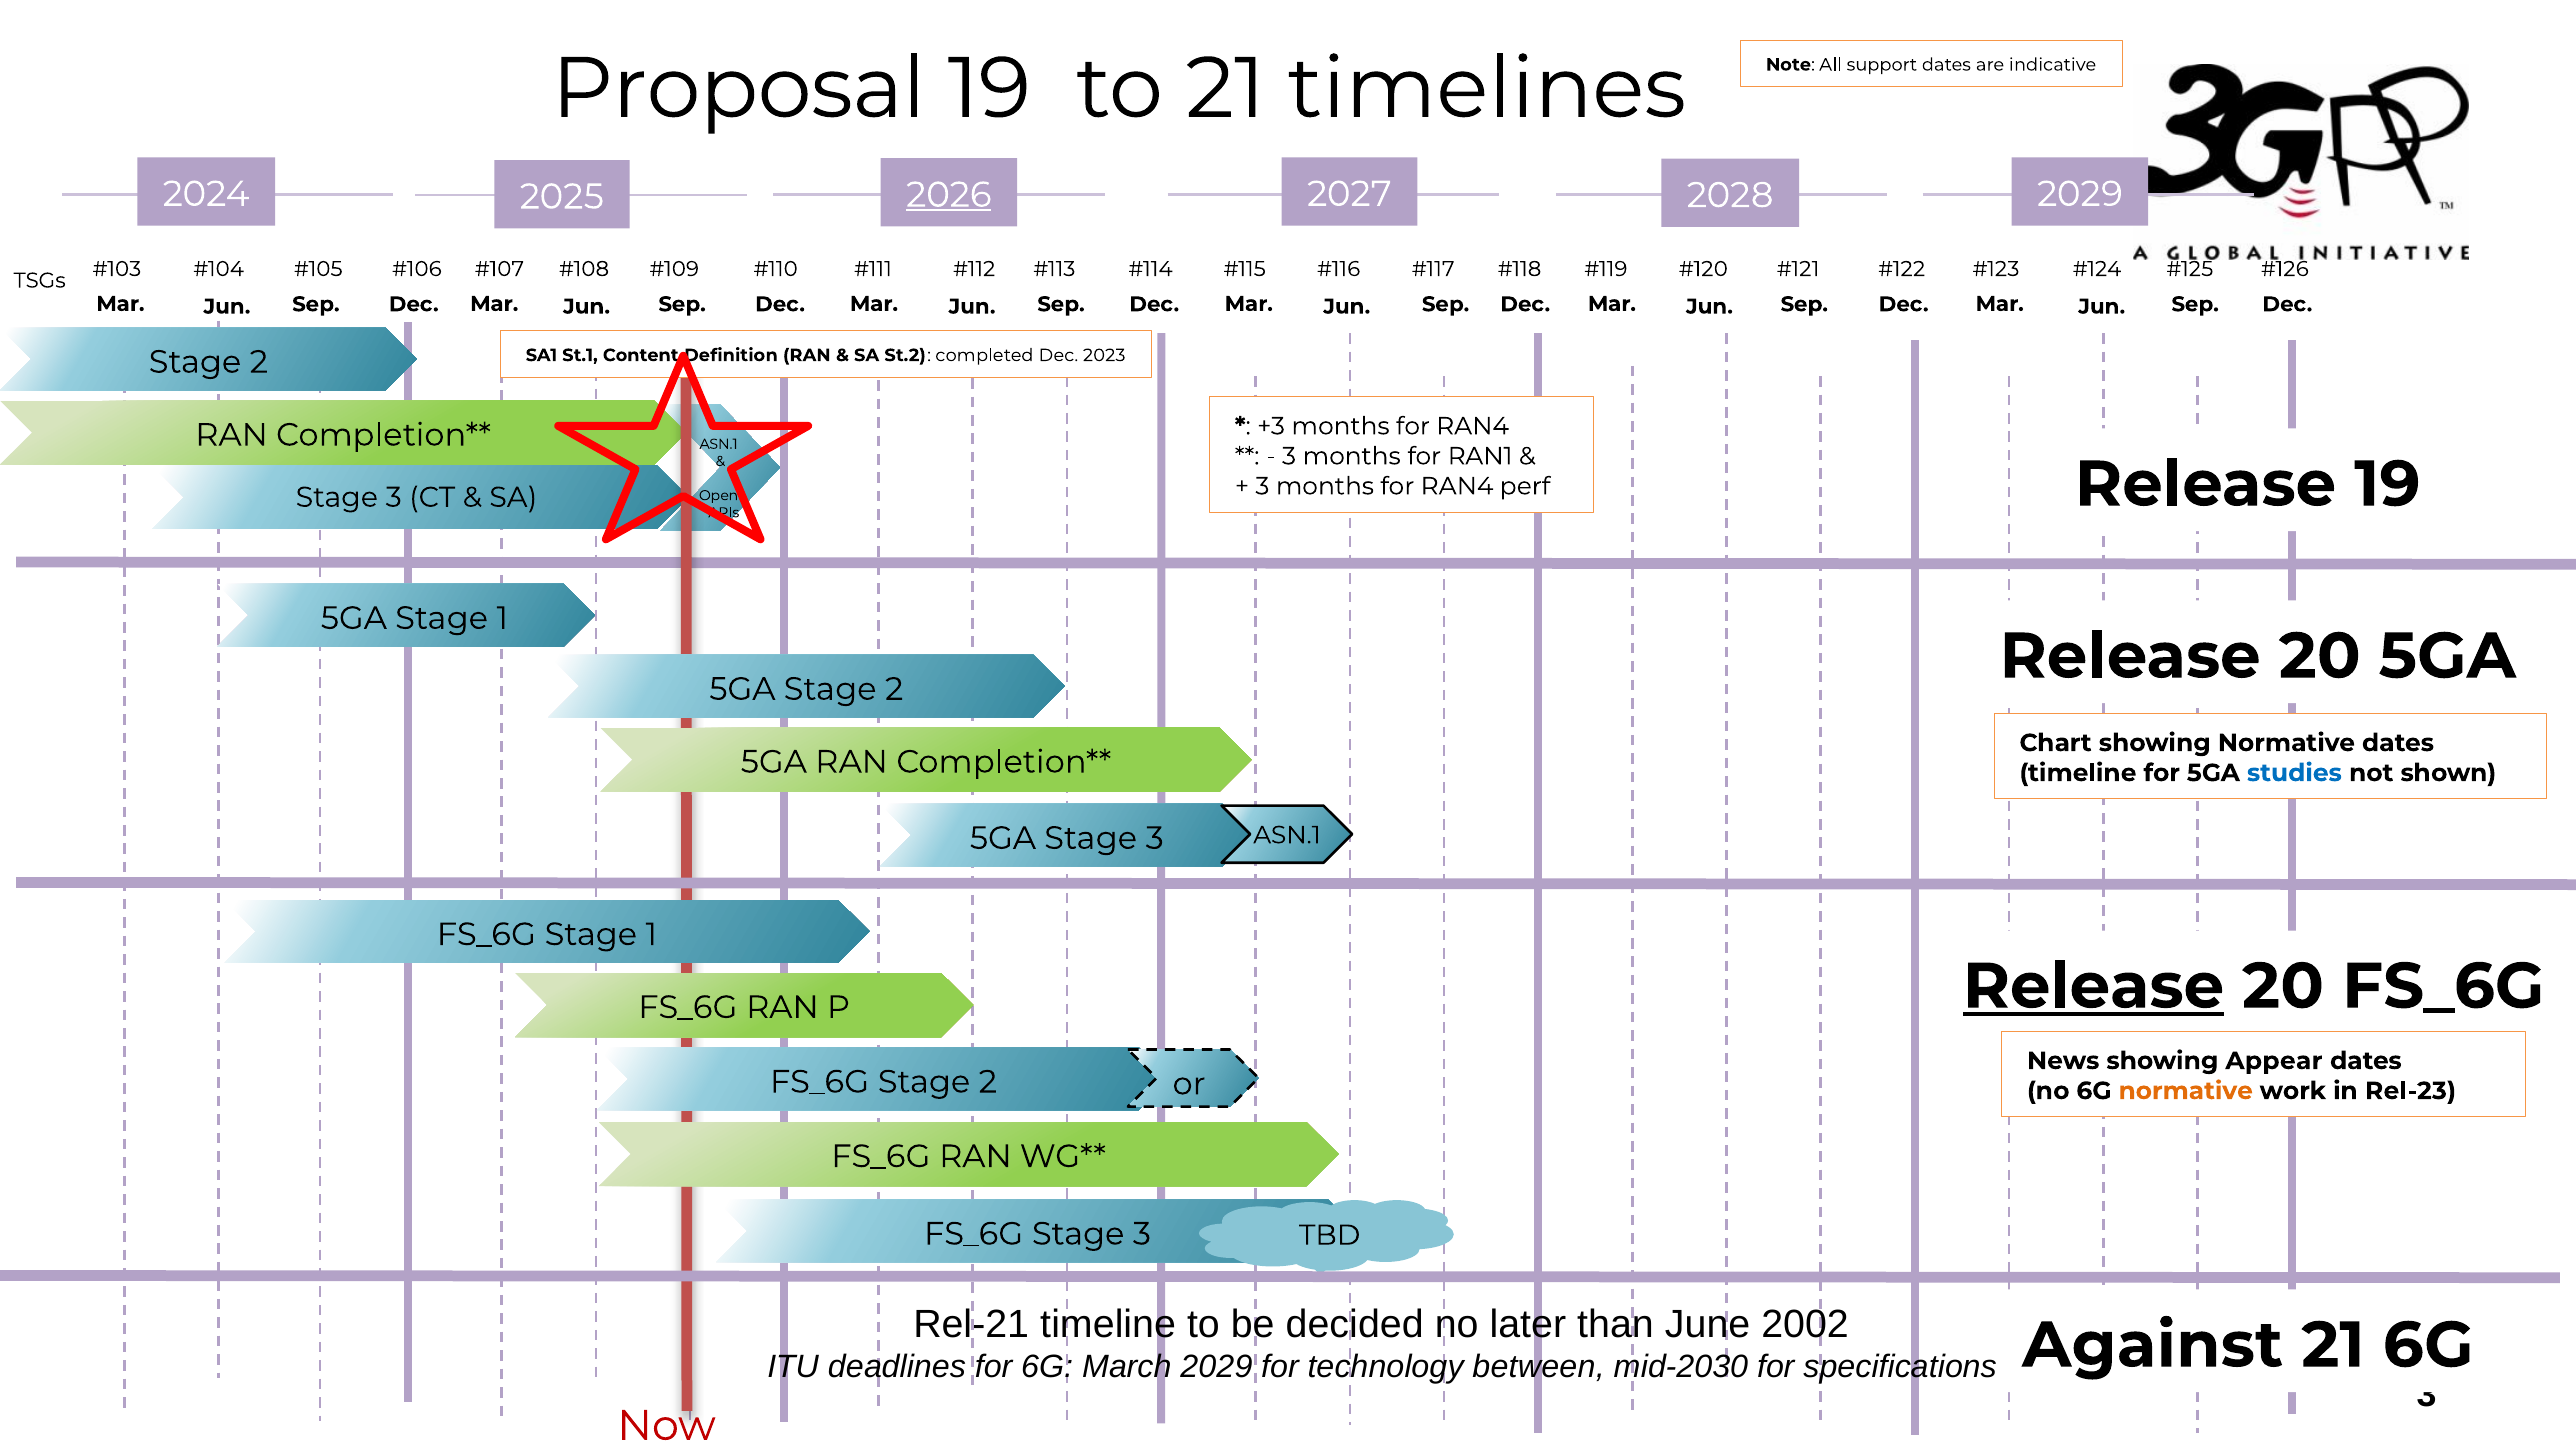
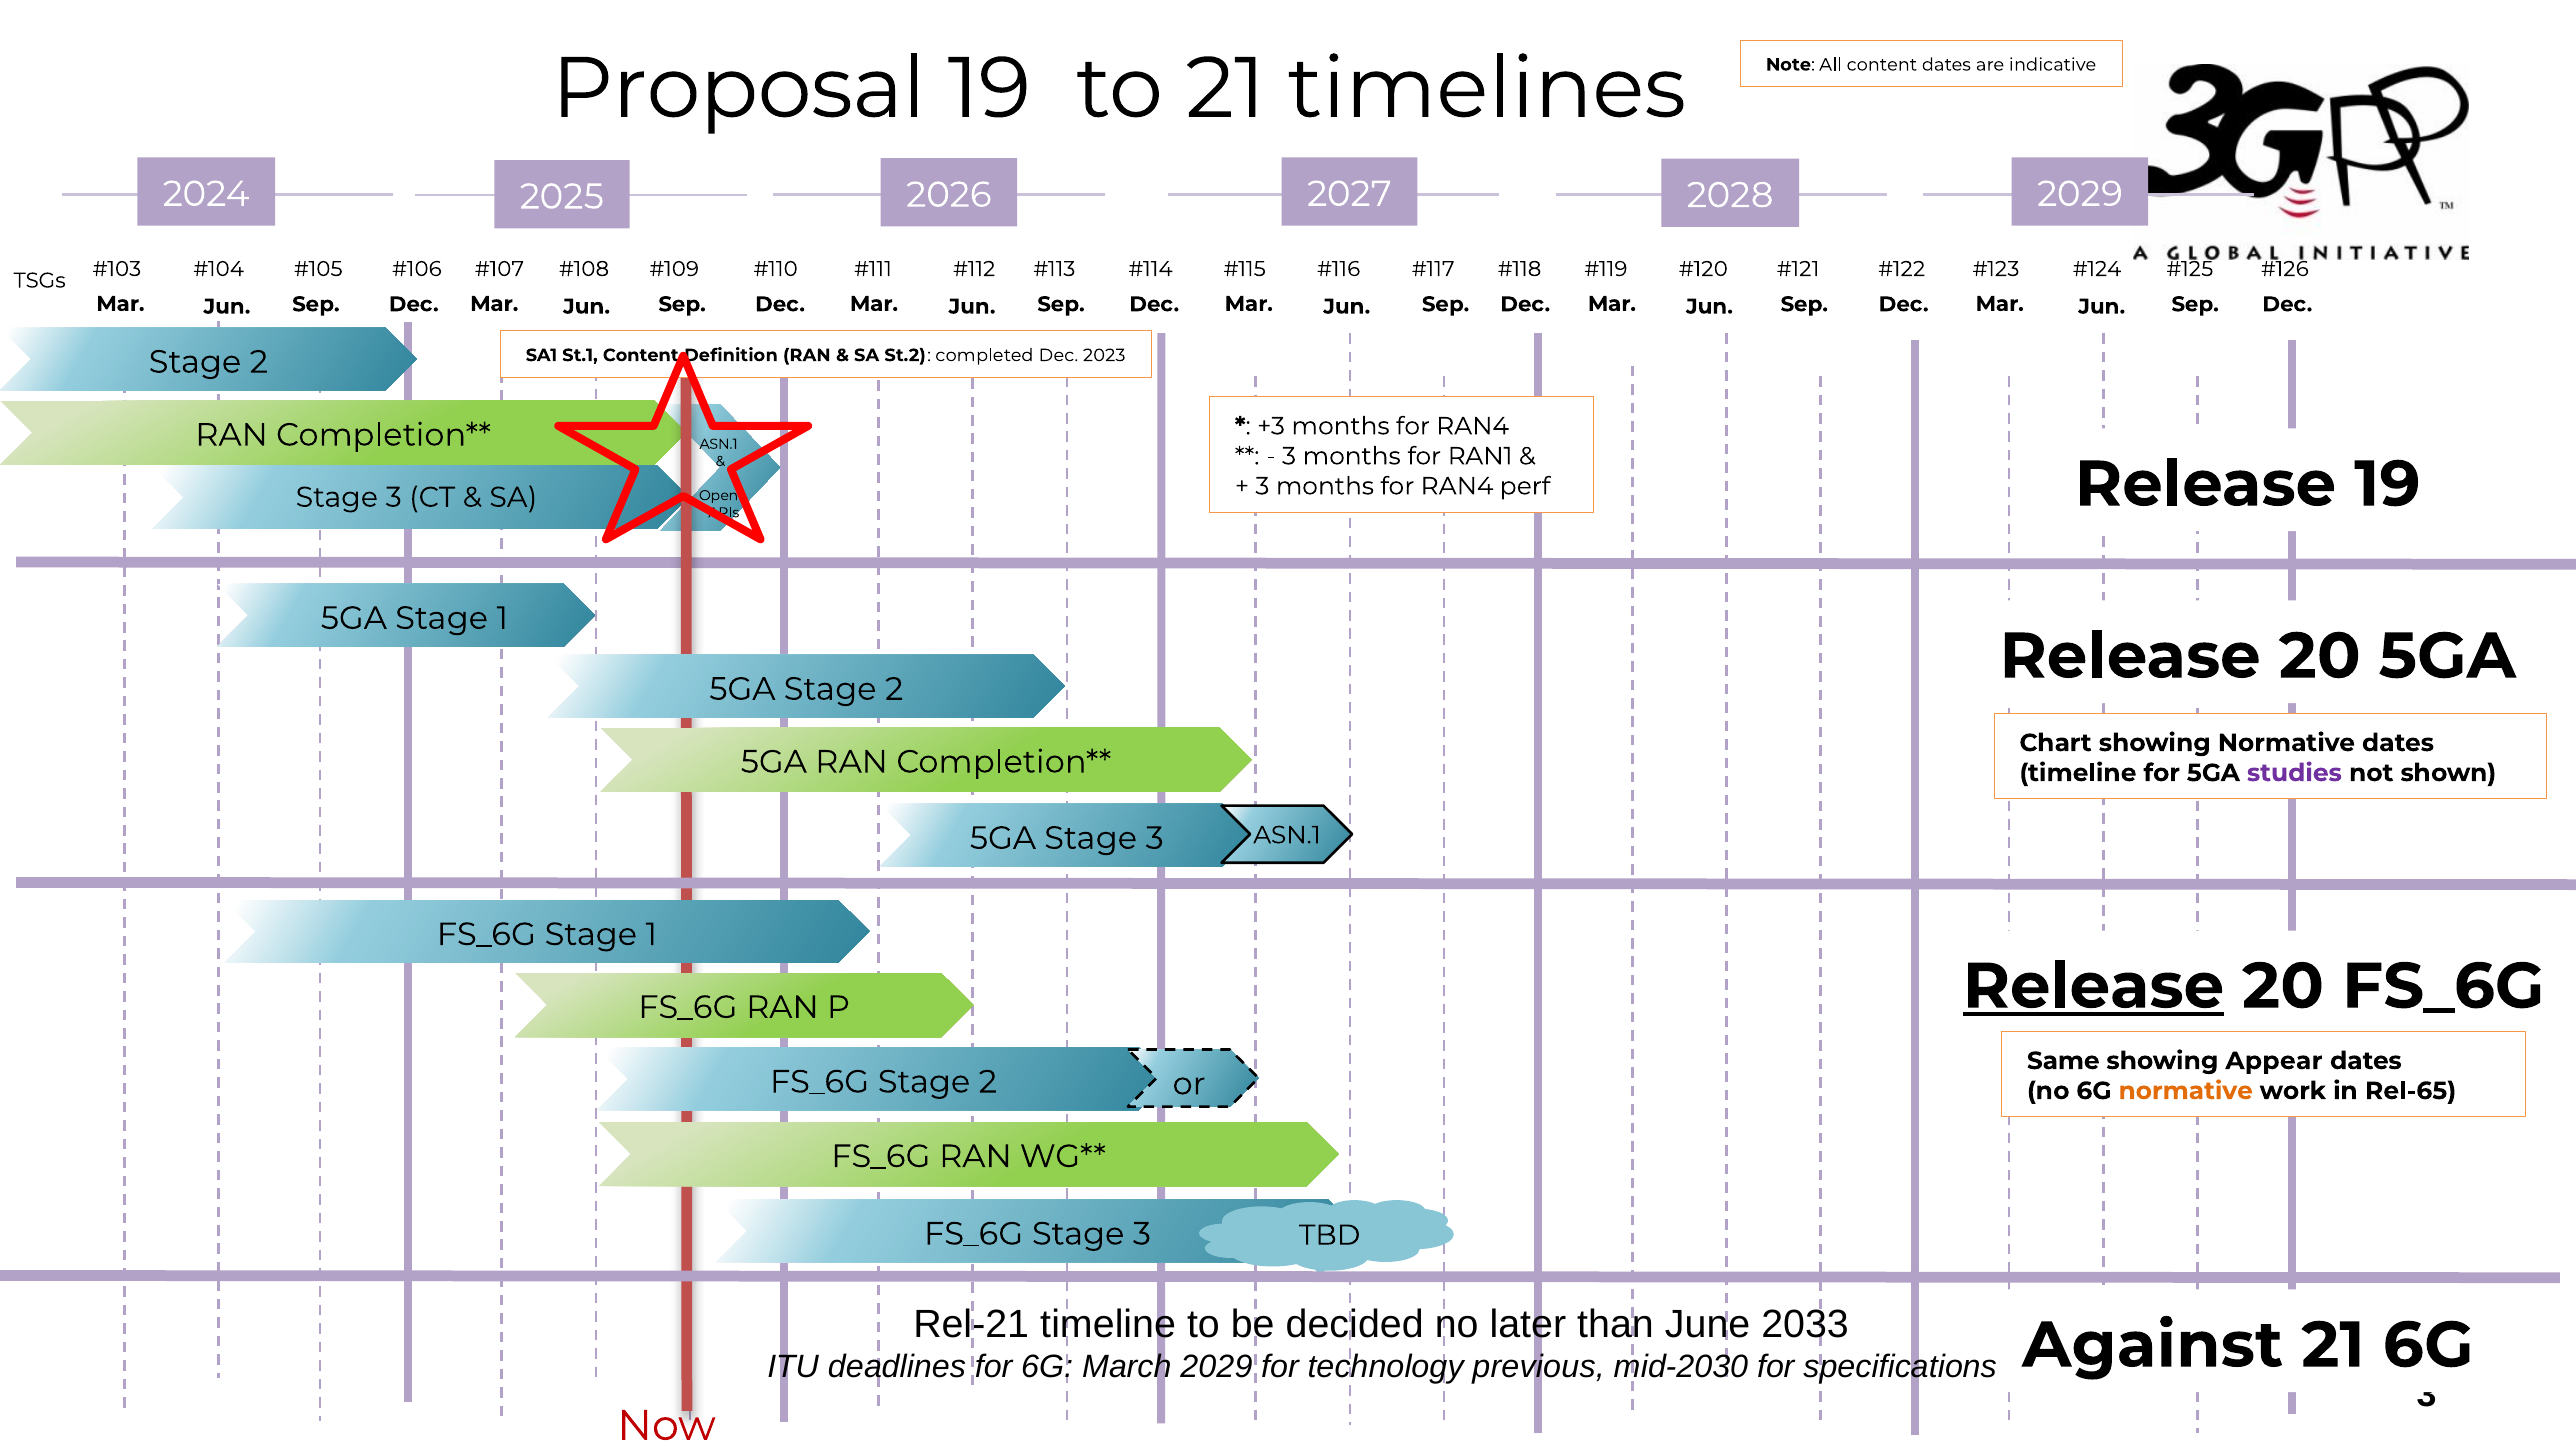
All support: support -> content (1882, 65)
2026 underline: present -> none (949, 195)
studies colour: blue -> purple (2294, 773)
News: News -> Same (2063, 1061)
Rel-23: Rel-23 -> Rel-65 (2411, 1091)
2002: 2002 -> 2033 (1805, 1325)
between: between -> previous (1539, 1367)
